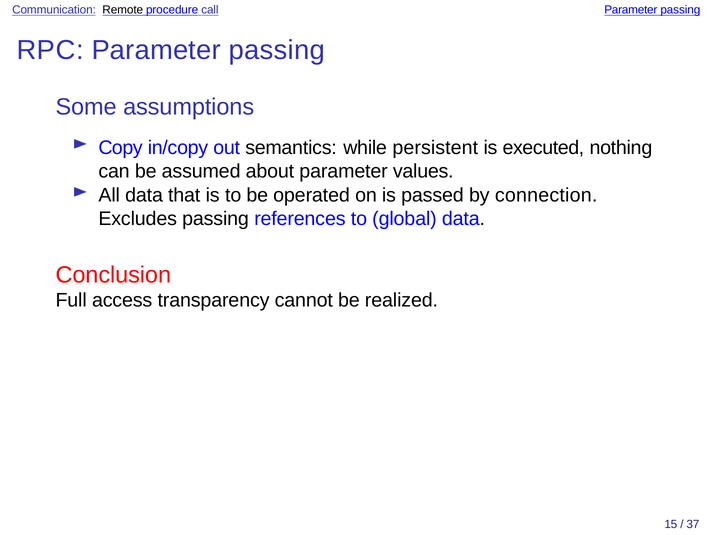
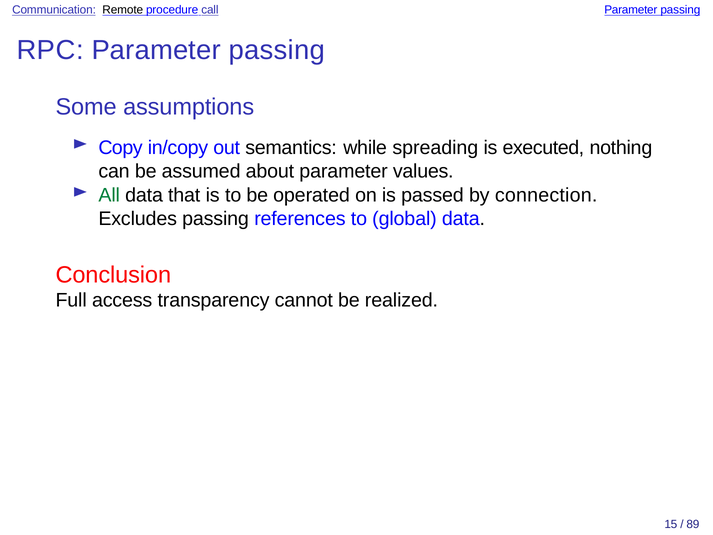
persistent: persistent -> spreading (435, 148)
All colour: black -> green (109, 196)
37: 37 -> 89 (693, 524)
